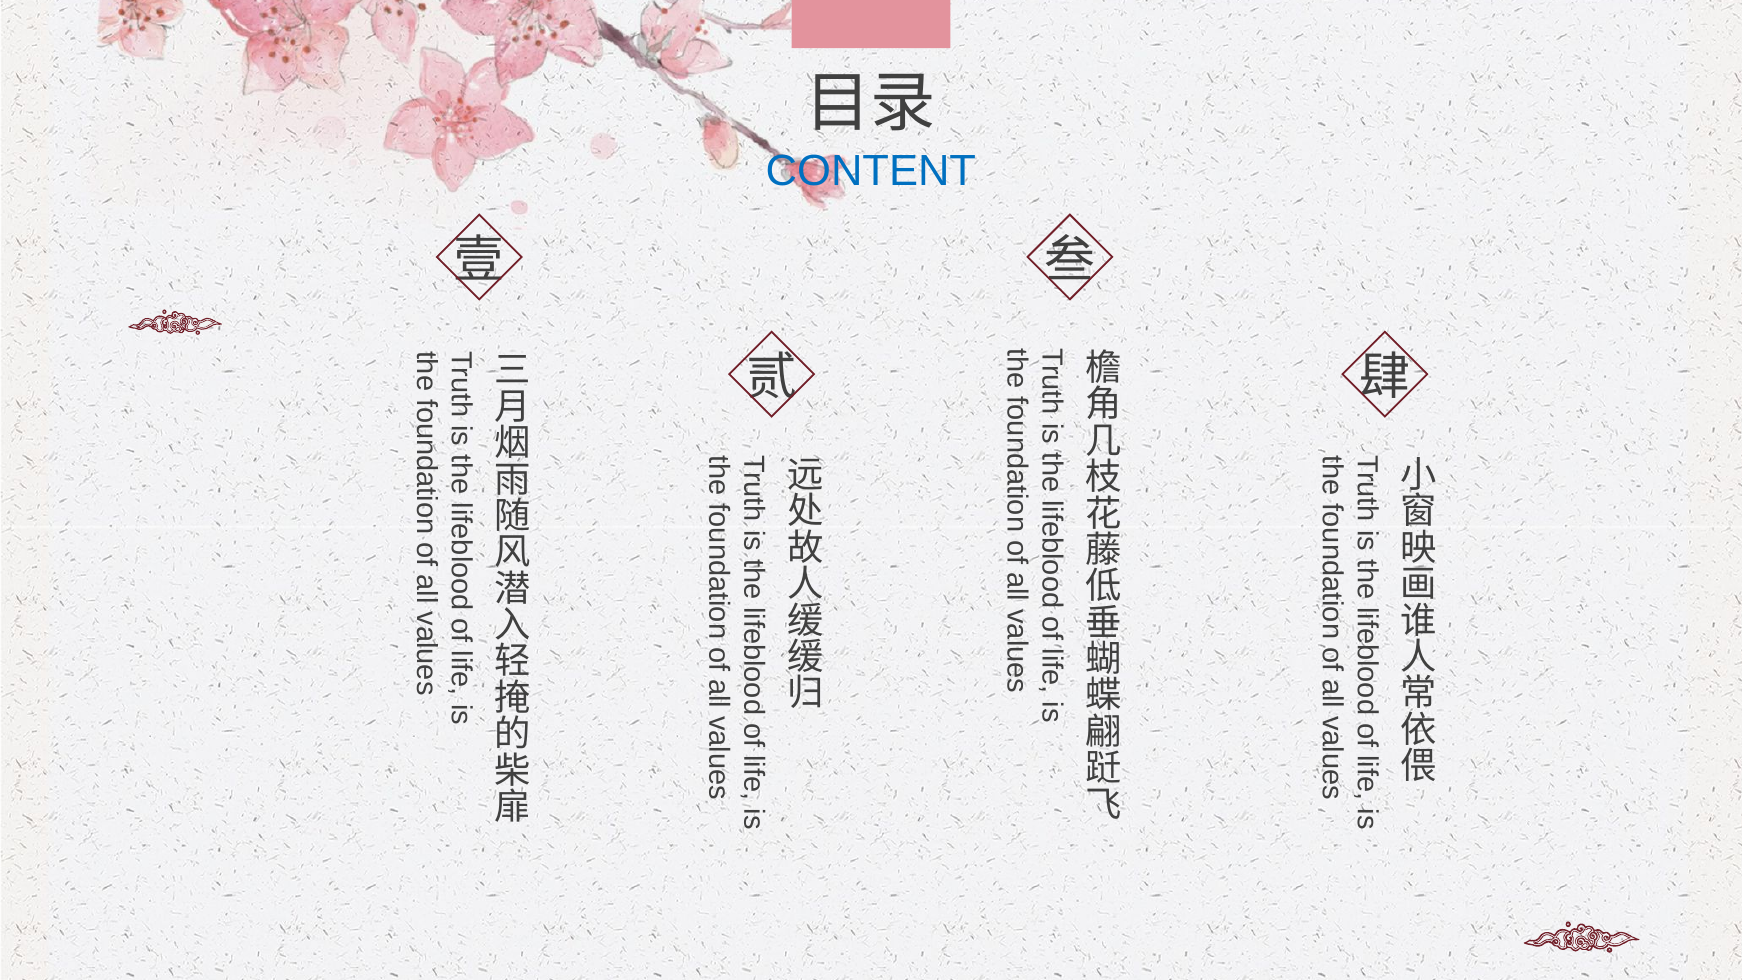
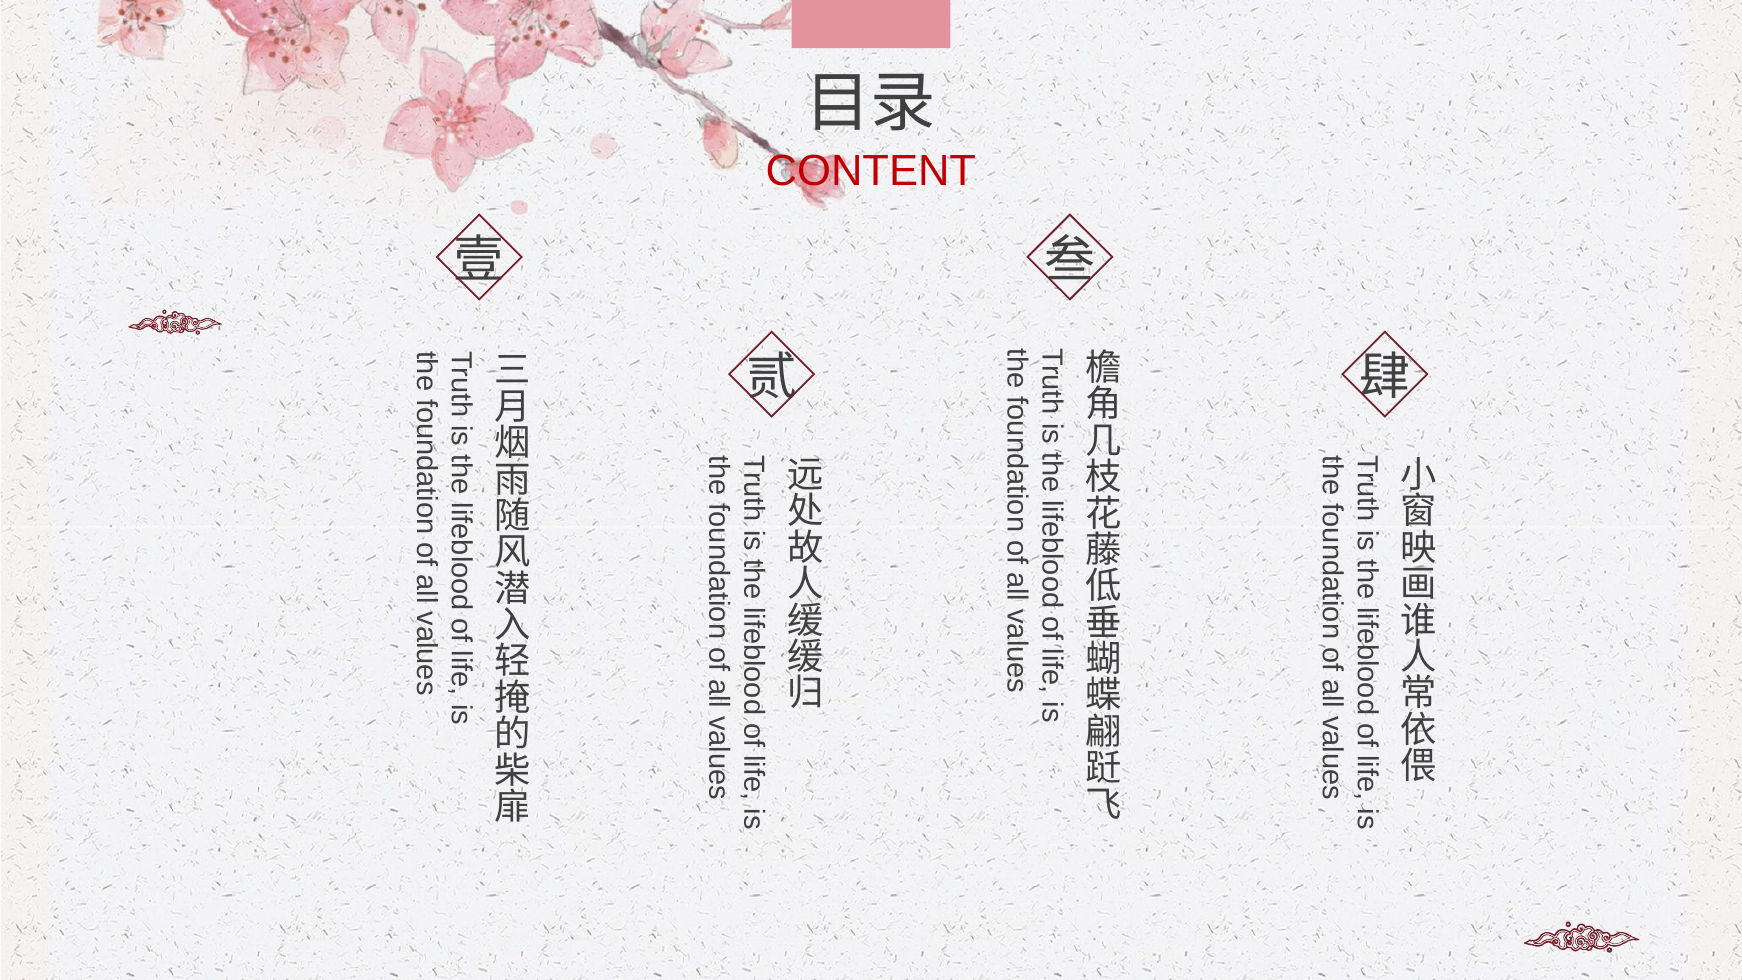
CONTENT colour: blue -> red (871, 171)
